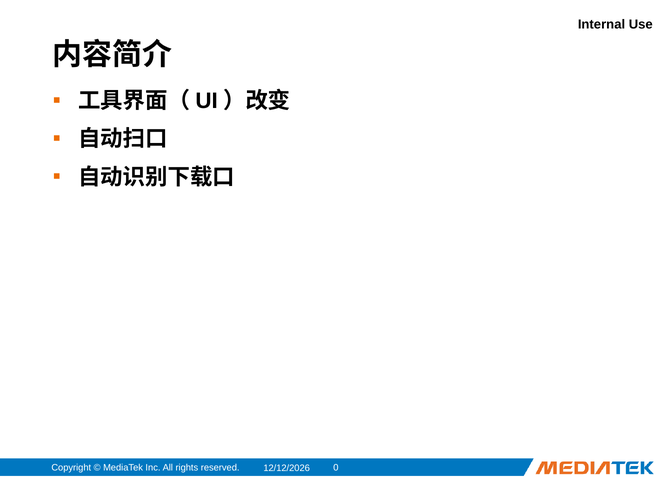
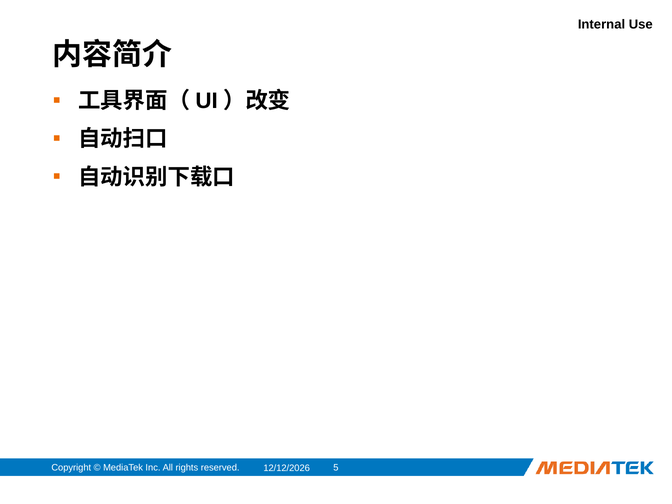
0: 0 -> 5 (336, 468)
